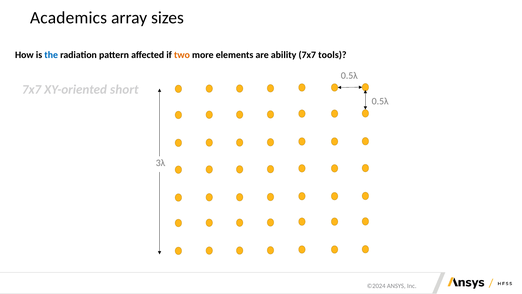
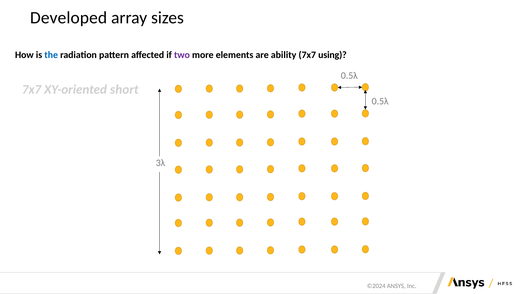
Academics: Academics -> Developed (69, 18)
two colour: orange -> purple (182, 55)
tools: tools -> using (332, 55)
